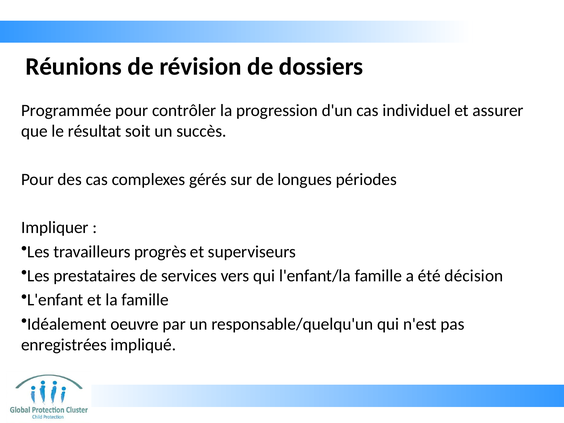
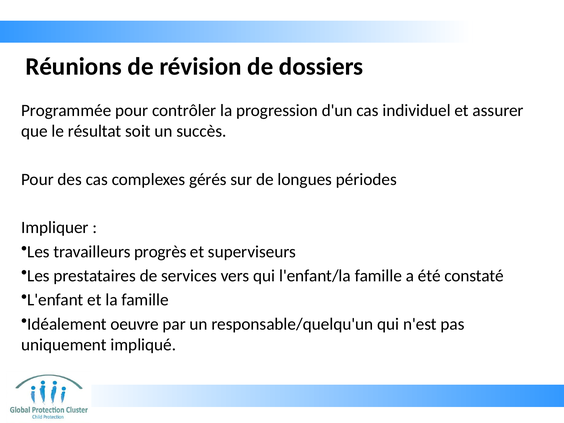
décision: décision -> constaté (474, 276)
enregistrées: enregistrées -> uniquement (64, 345)
